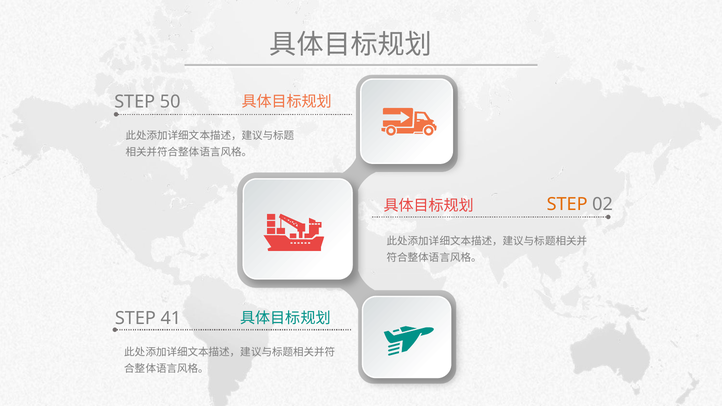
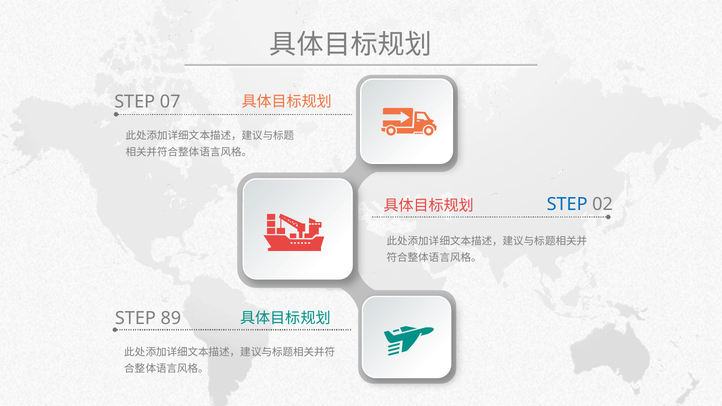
50: 50 -> 07 (170, 102)
STEP colour: orange -> blue (567, 204)
41: 41 -> 89 (171, 318)
